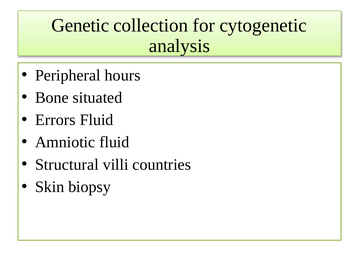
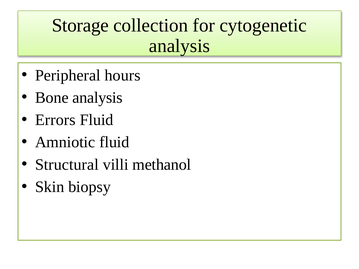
Genetic: Genetic -> Storage (80, 25)
Bone situated: situated -> analysis (98, 98)
countries: countries -> methanol (162, 165)
